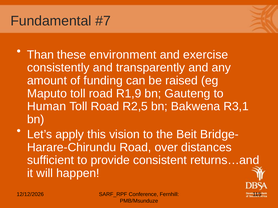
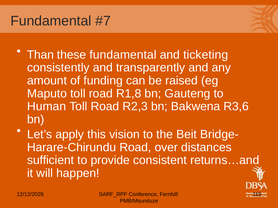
these environment: environment -> fundamental (123, 55)
exercise: exercise -> ticketing (206, 55)
R1,9: R1,9 -> R1,8 (129, 94)
R2,5: R2,5 -> R2,3 (135, 107)
R3,1: R3,1 -> R3,6 (236, 107)
